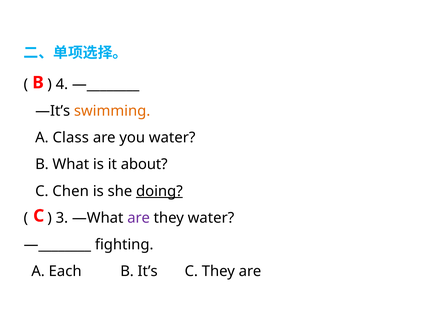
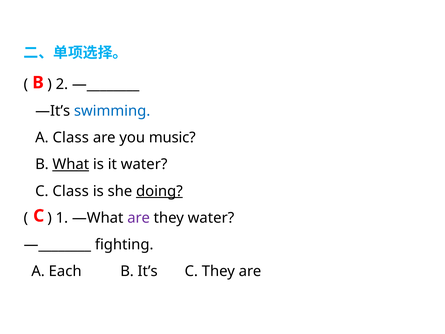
4: 4 -> 2 (62, 84)
swimming colour: orange -> blue (112, 111)
you water: water -> music (172, 138)
What underline: none -> present (71, 164)
it about: about -> water (144, 164)
C Chen: Chen -> Class (71, 191)
3: 3 -> 1 (62, 218)
